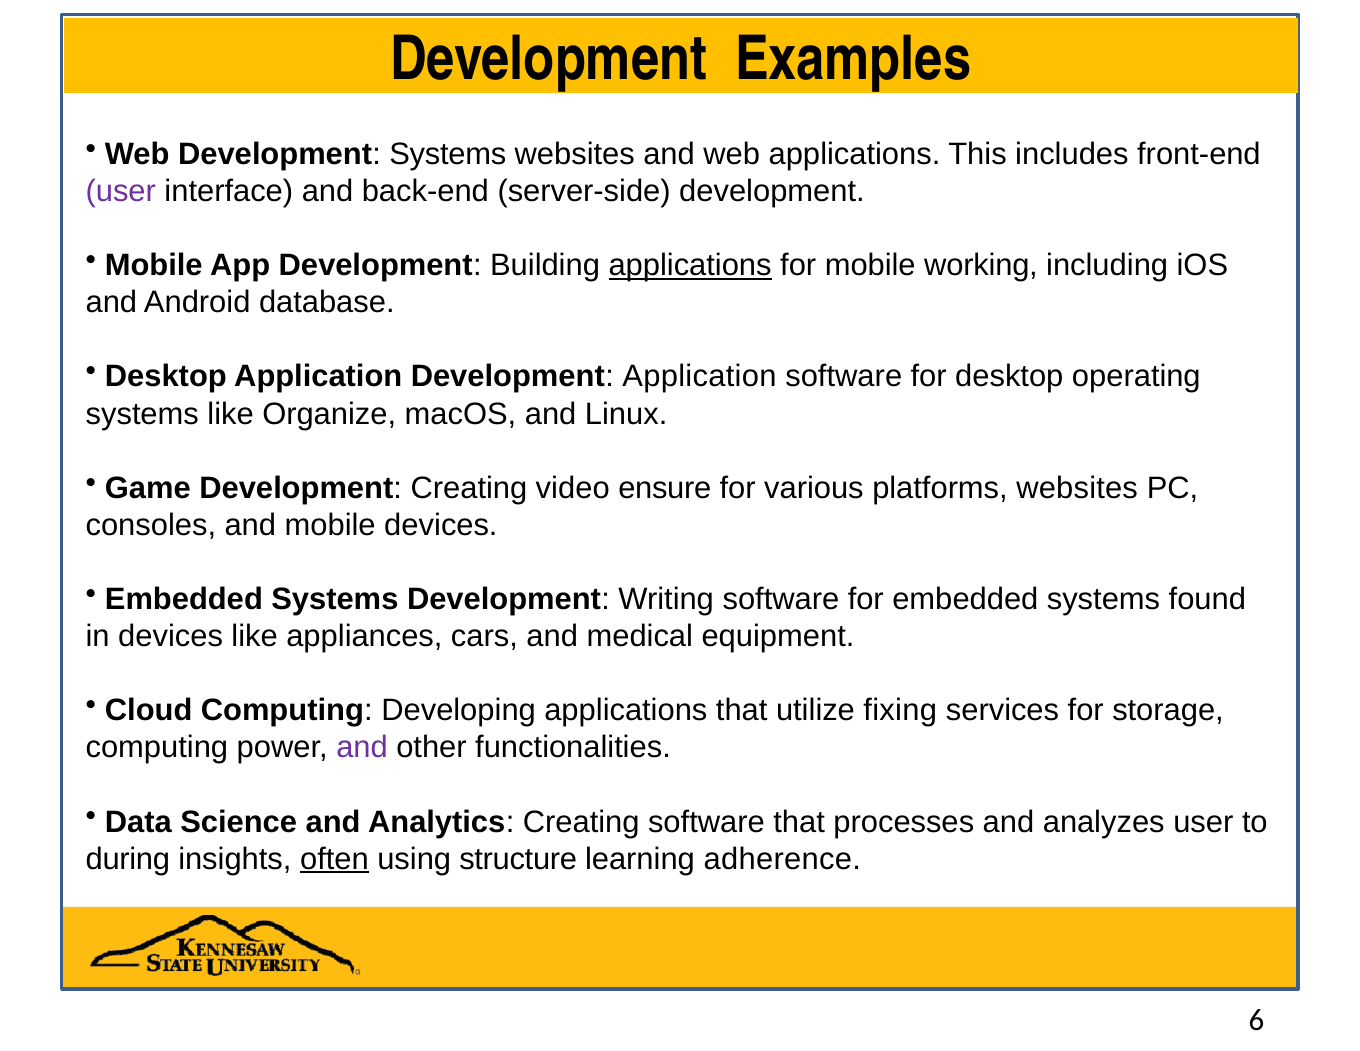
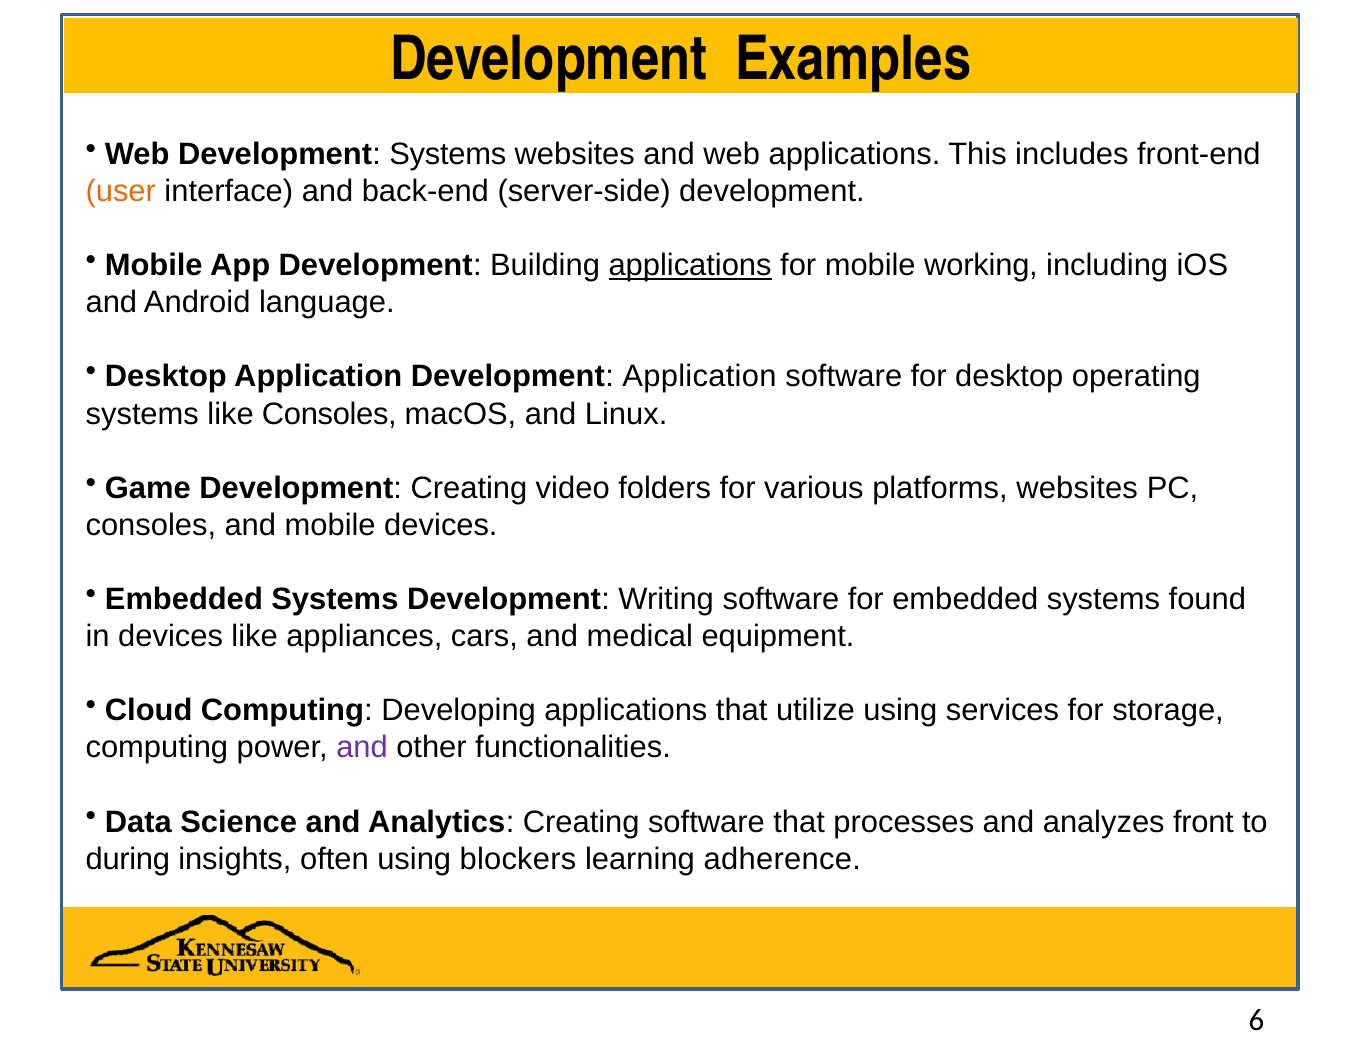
user colour: purple -> orange (121, 191)
database: database -> language (327, 302)
like Organize: Organize -> Consoles (329, 414)
ensure: ensure -> folders (665, 488)
utilize fixing: fixing -> using (900, 710)
analyzes user: user -> front (1203, 822)
often underline: present -> none (334, 859)
structure: structure -> blockers (518, 859)
